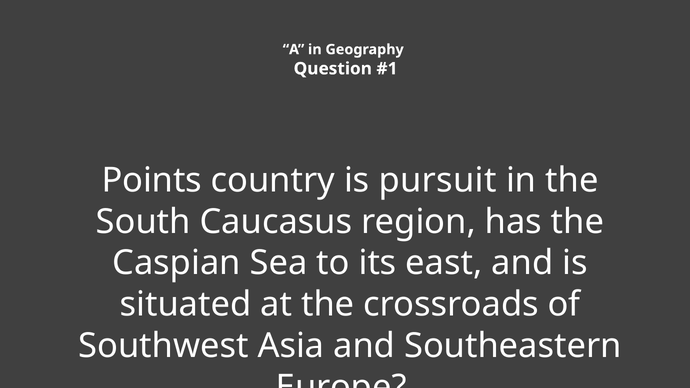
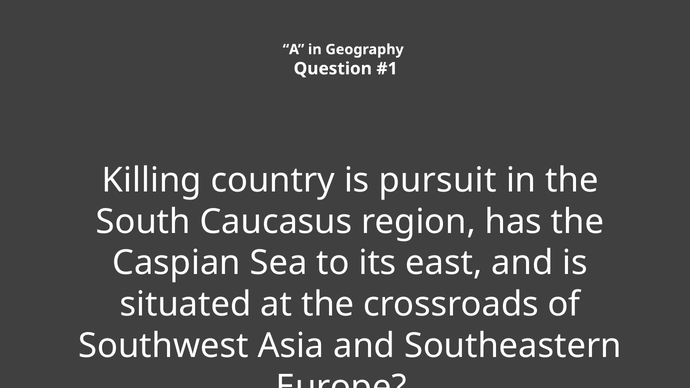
Points: Points -> Killing (152, 180)
